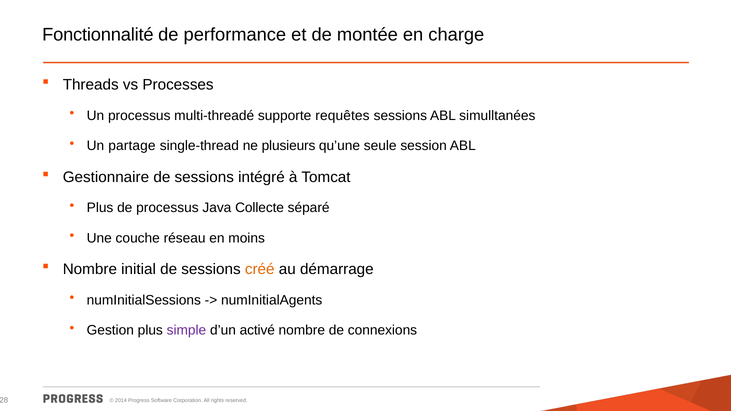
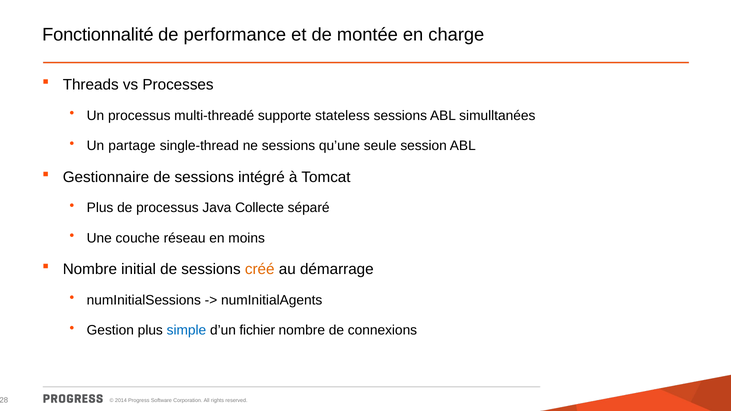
requêtes: requêtes -> stateless (342, 116)
ne plusieurs: plusieurs -> sessions (288, 146)
simple colour: purple -> blue (186, 331)
activé: activé -> fichier (257, 331)
